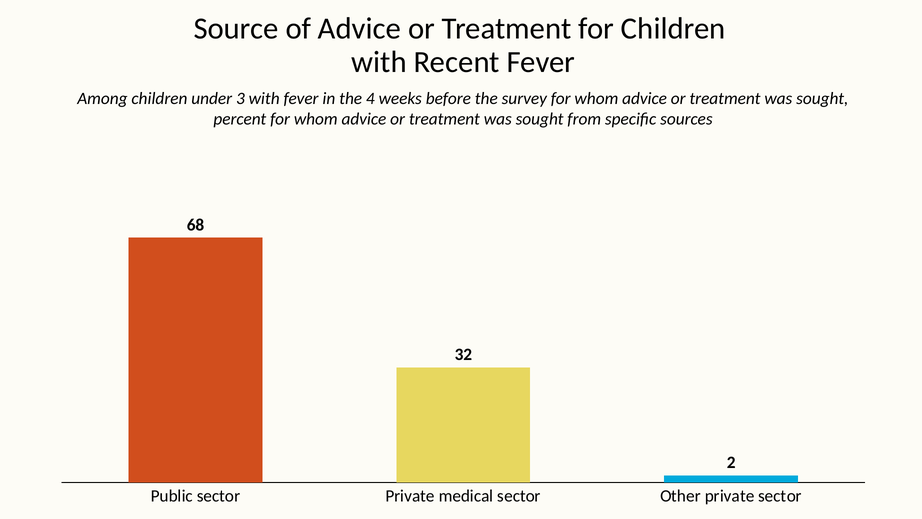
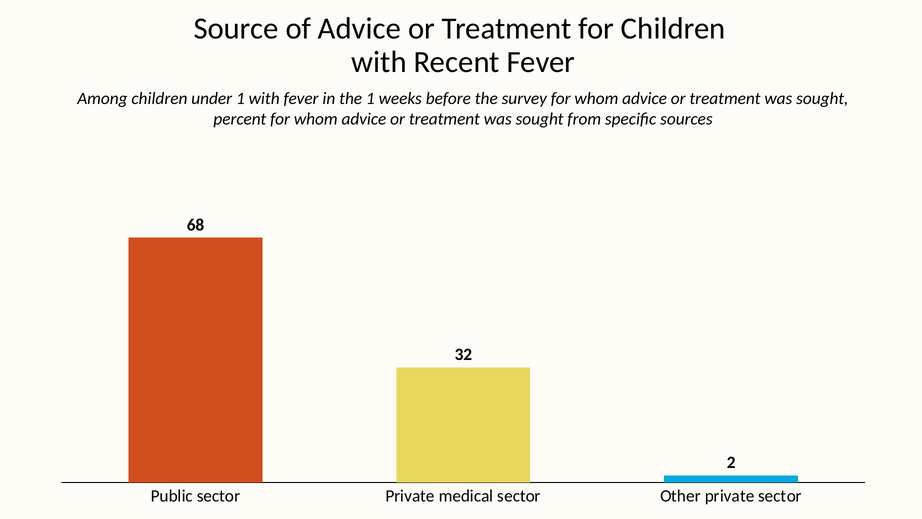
under 3: 3 -> 1 (240, 98)
the 4: 4 -> 1 (370, 98)
